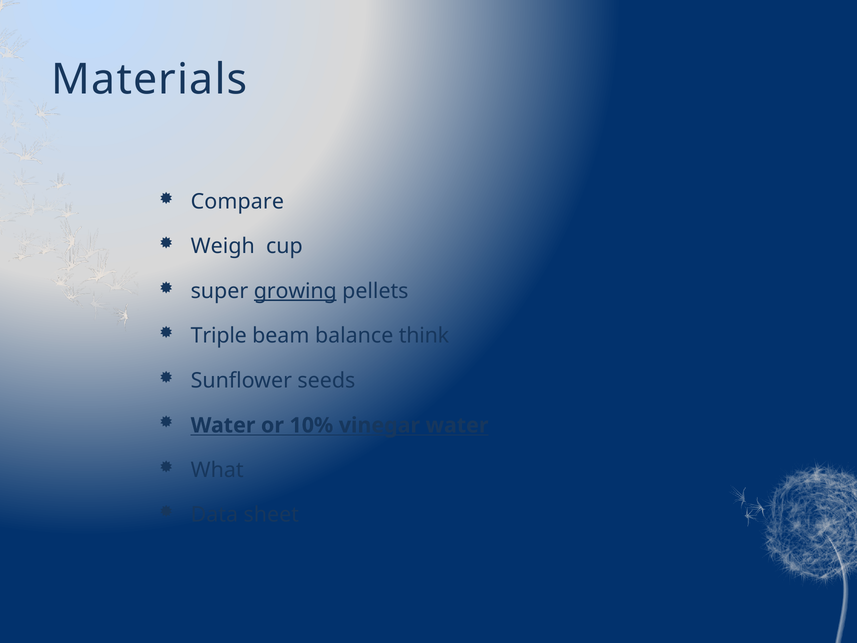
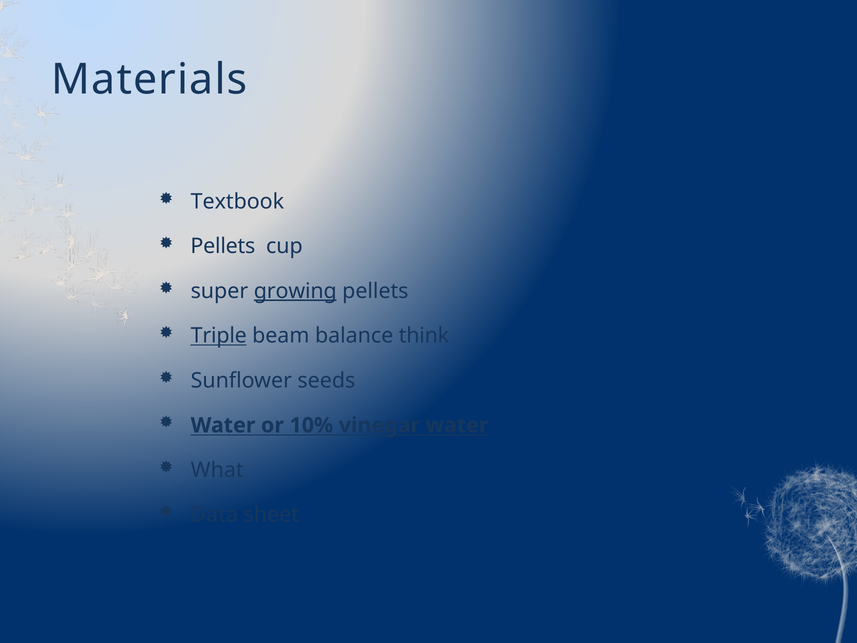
Compare: Compare -> Textbook (237, 202)
Weigh: Weigh -> Pellets (223, 246)
Triple underline: none -> present (219, 336)
